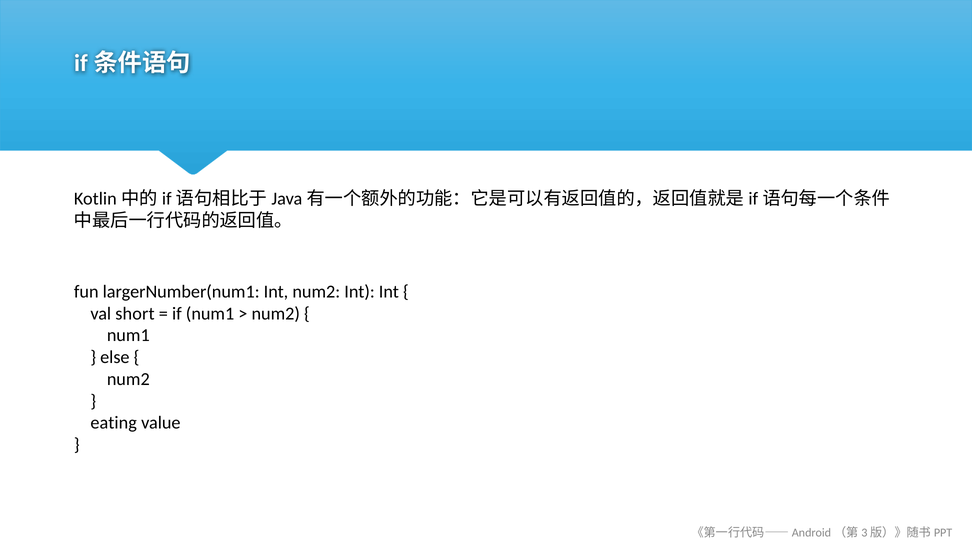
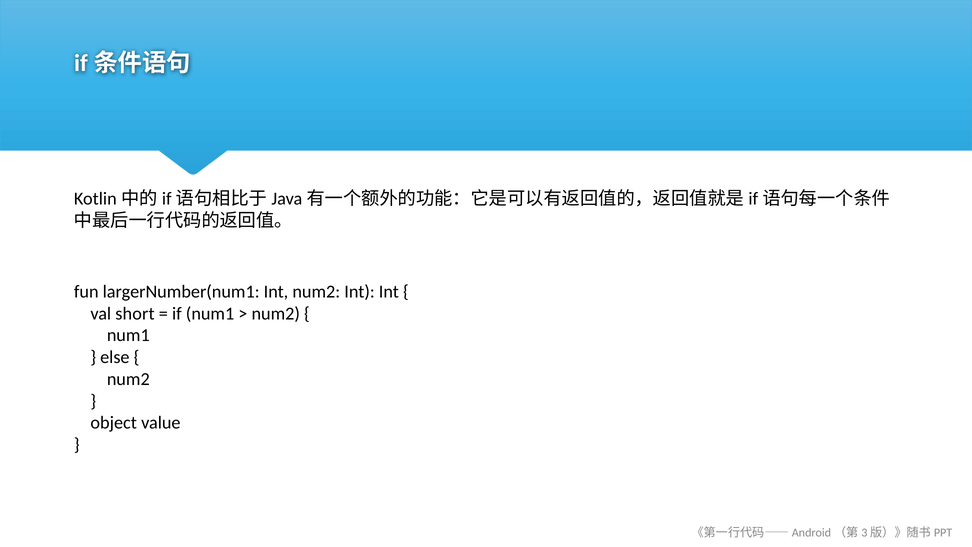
eating: eating -> object (114, 423)
